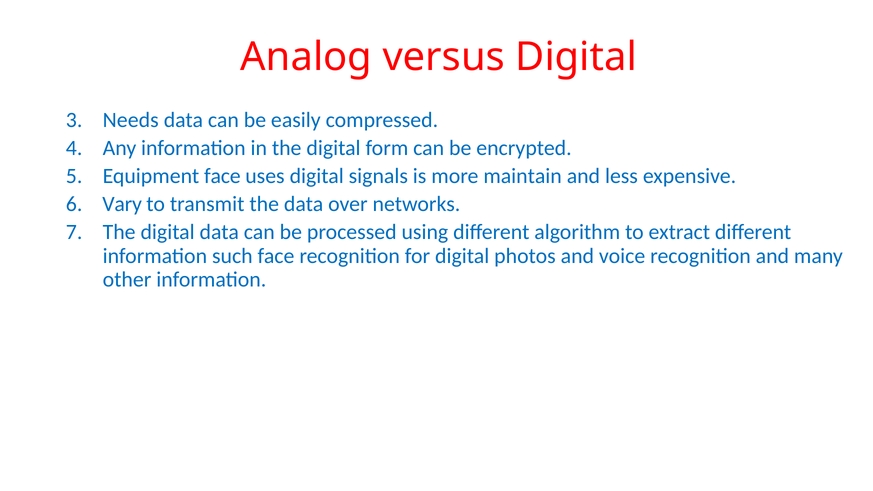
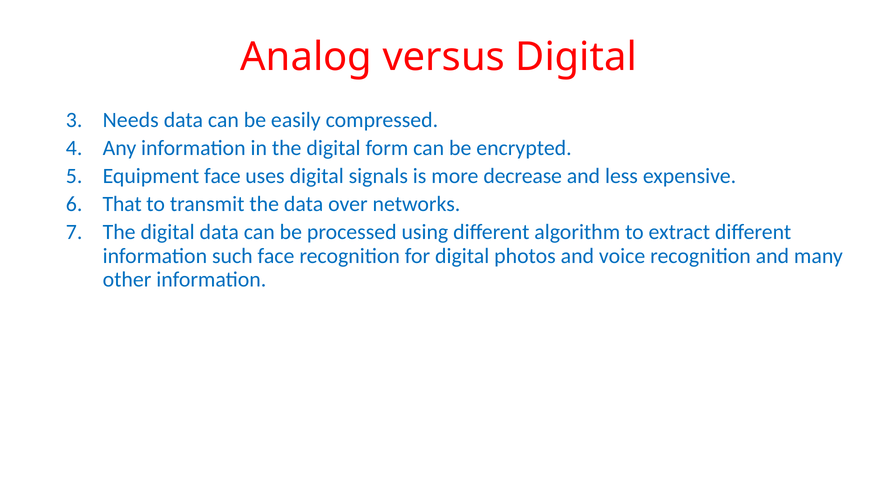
maintain: maintain -> decrease (523, 176)
Vary: Vary -> That (122, 204)
